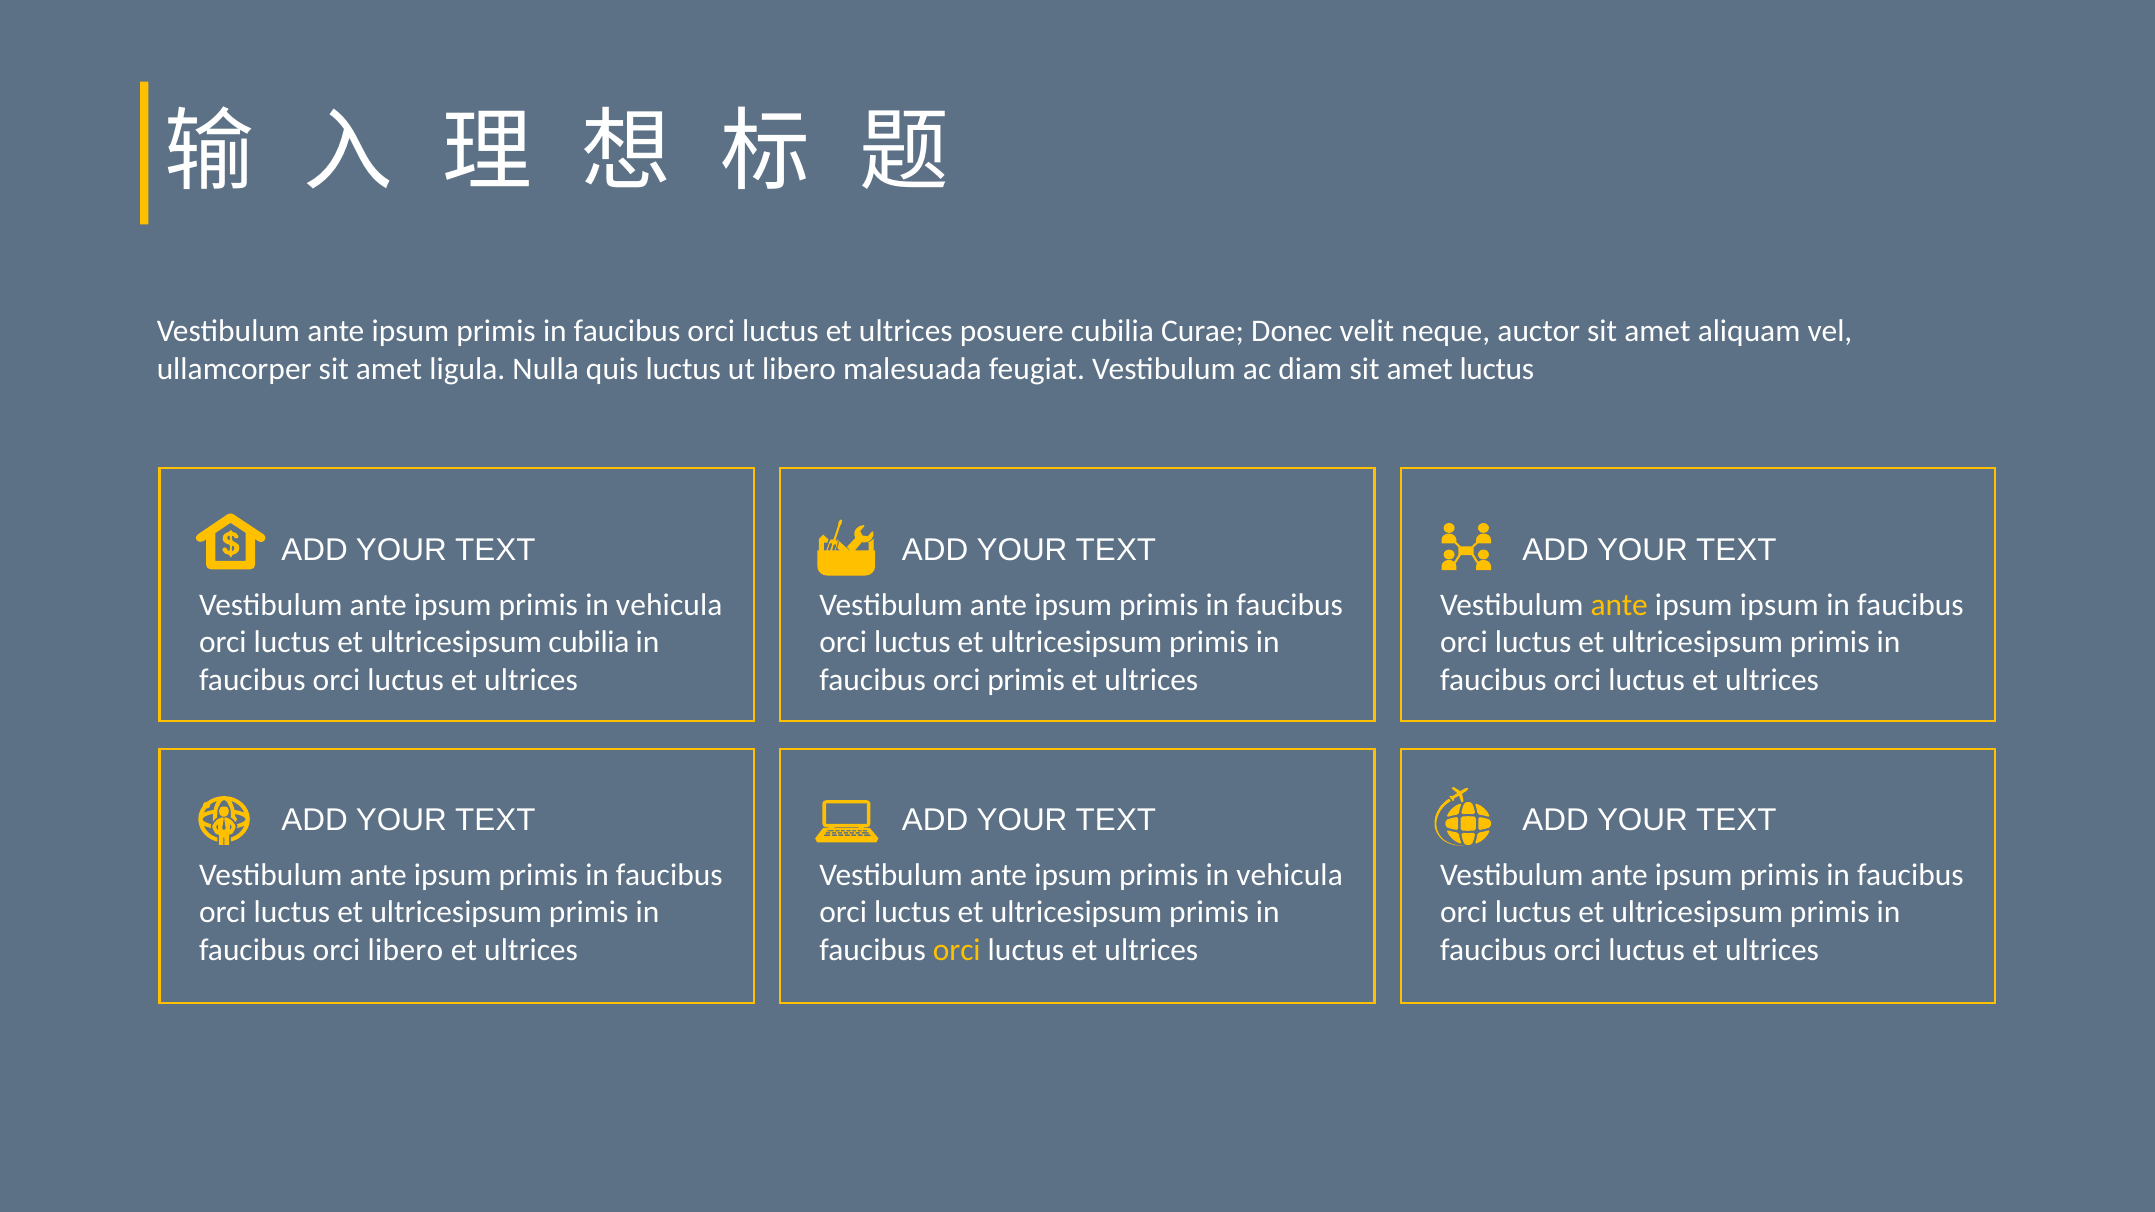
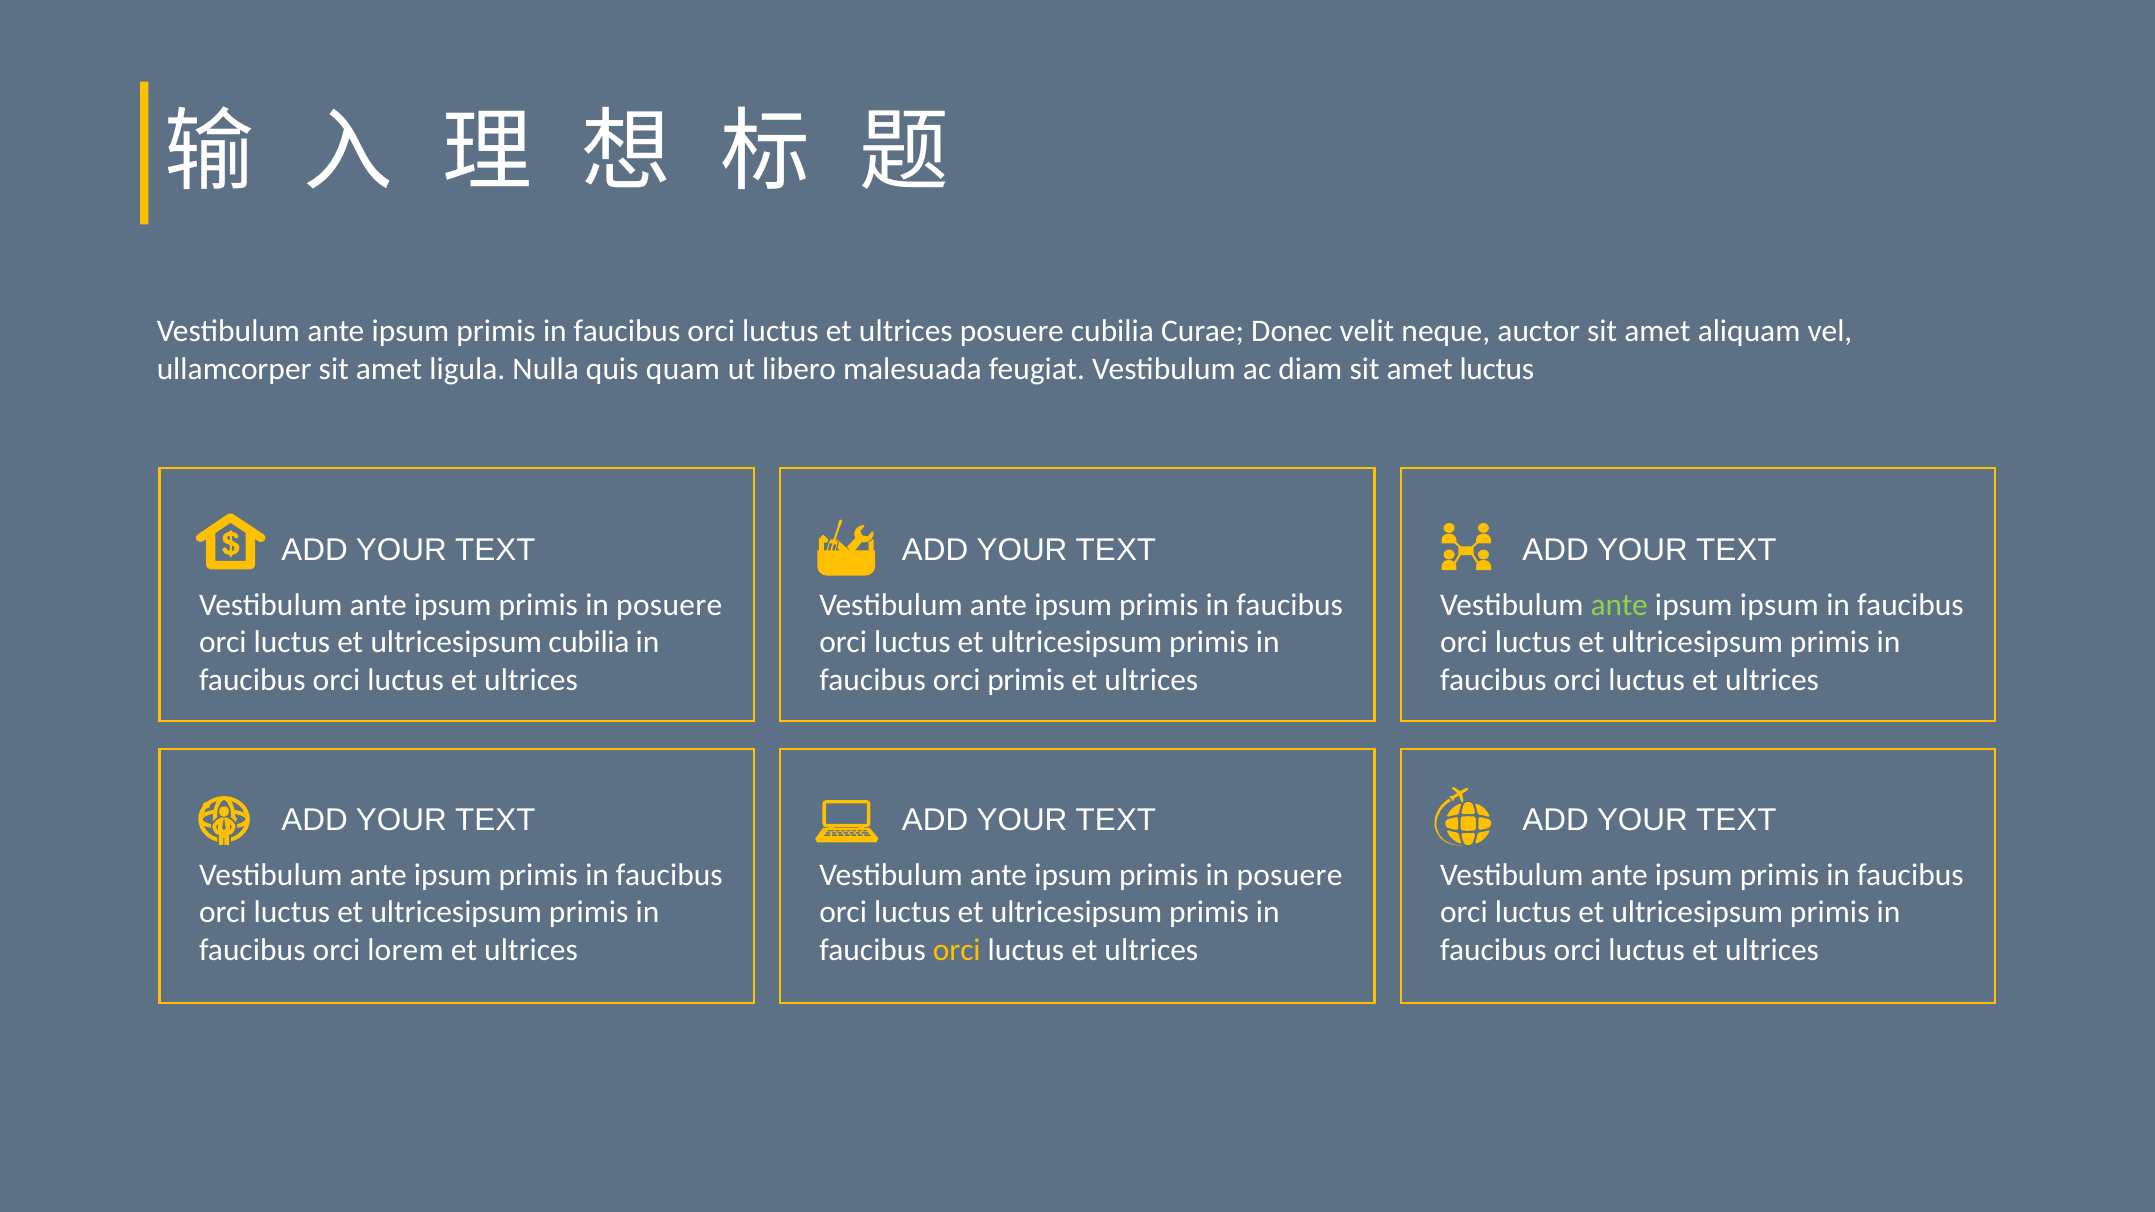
quis luctus: luctus -> quam (683, 369)
vehicula: vehicula -> posuere (669, 605)
ante colour: yellow -> light green (1619, 605)
vehicula: vehicula -> posuere (1290, 875)
orci libero: libero -> lorem (405, 950)
